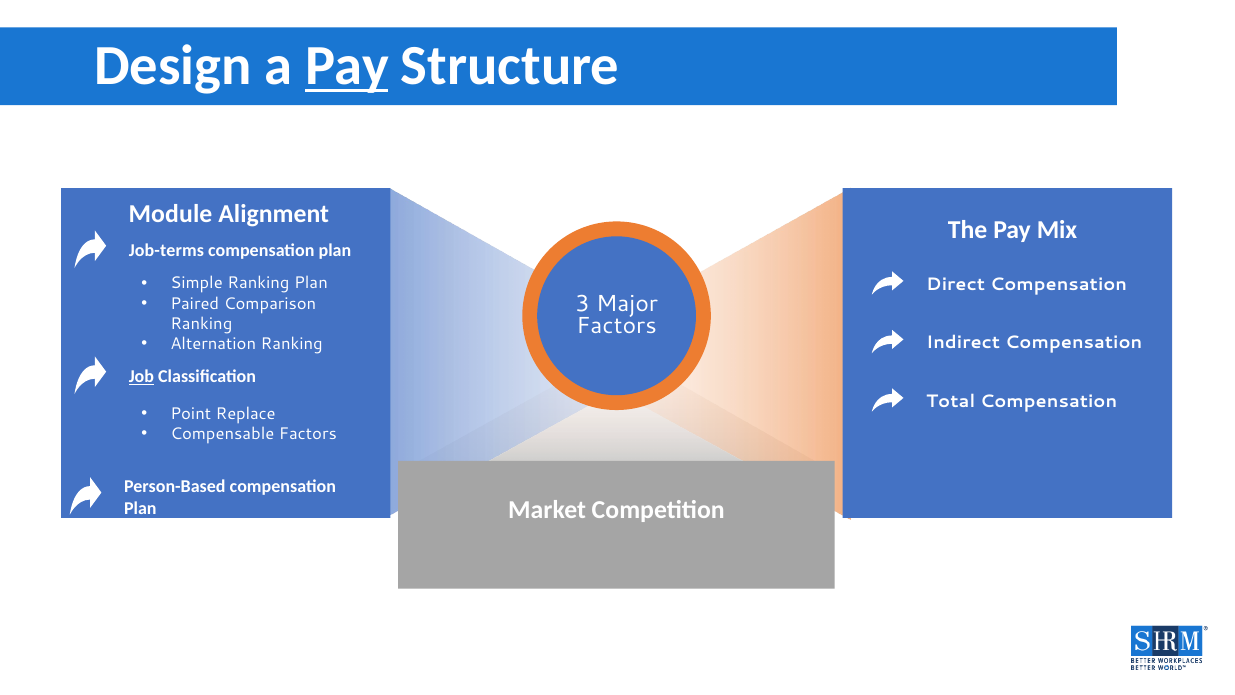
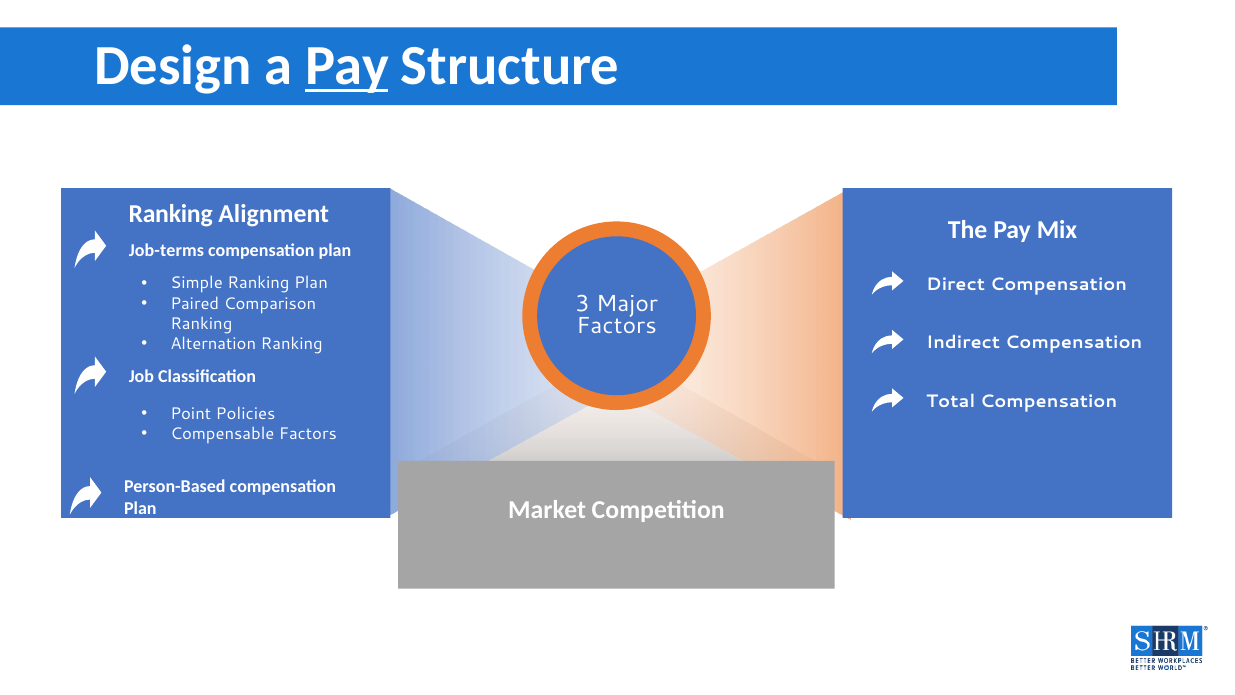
Module: Module -> Ranking (171, 214)
Job underline: present -> none (141, 376)
Replace: Replace -> Policies (246, 414)
